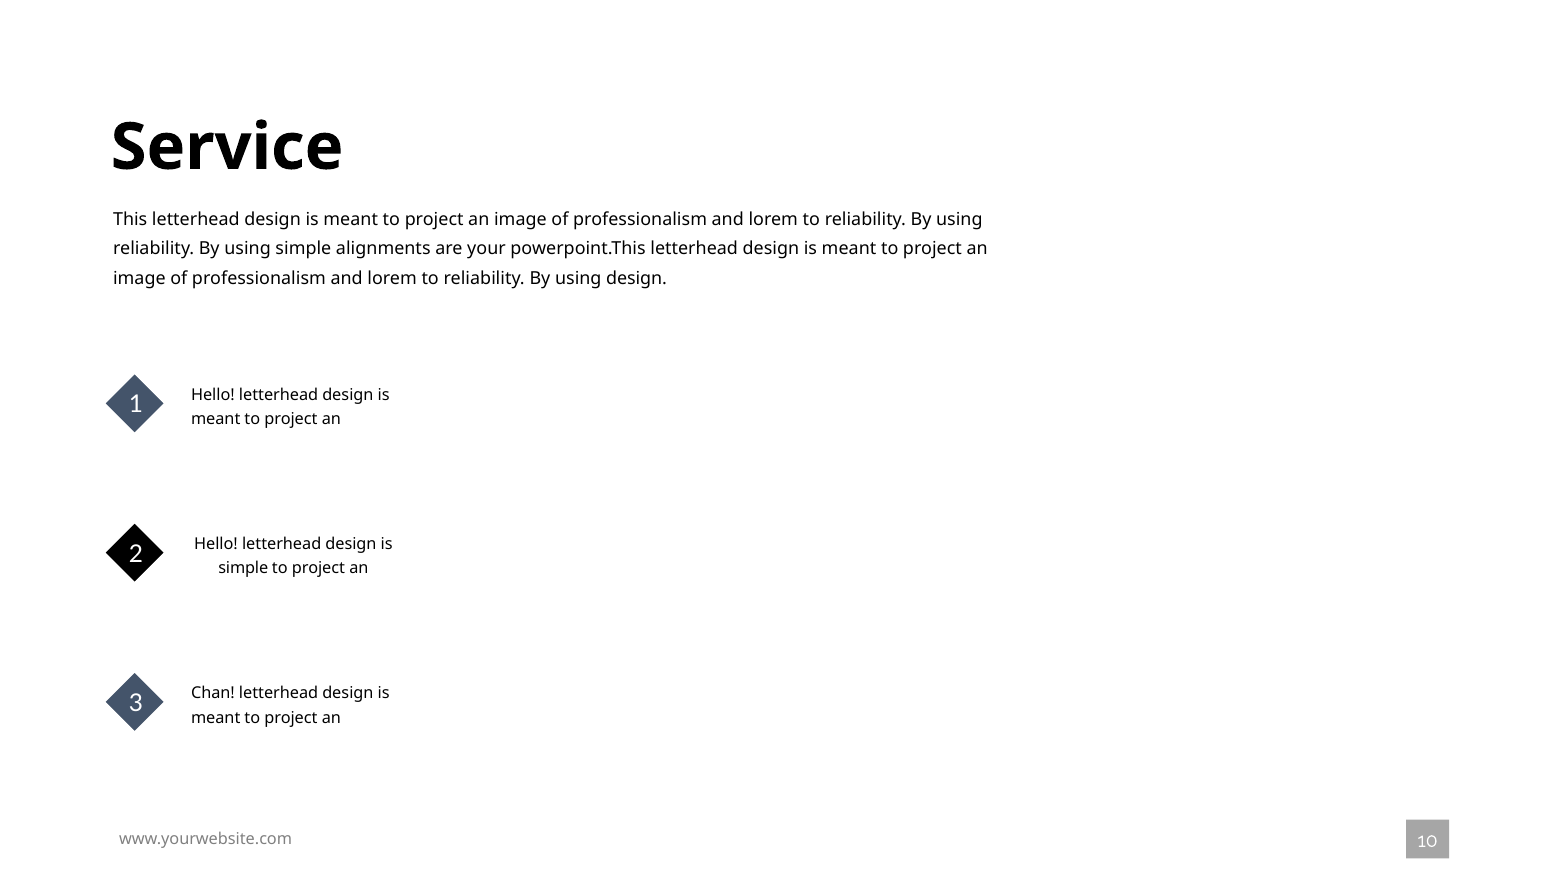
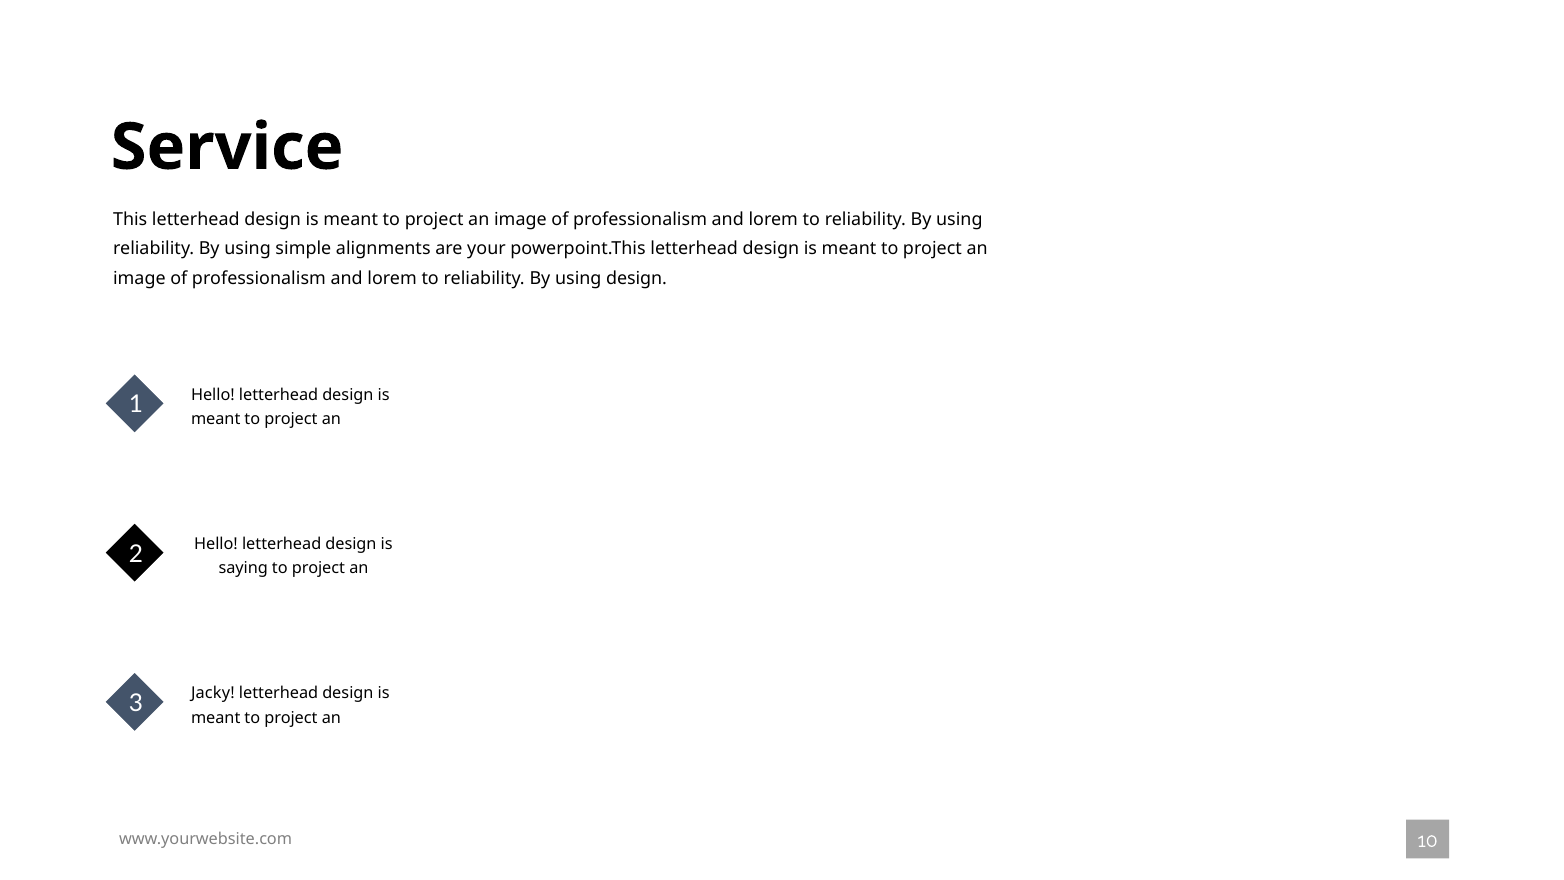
simple: simple -> saying (243, 568)
Chan: Chan -> Jacky (213, 693)
